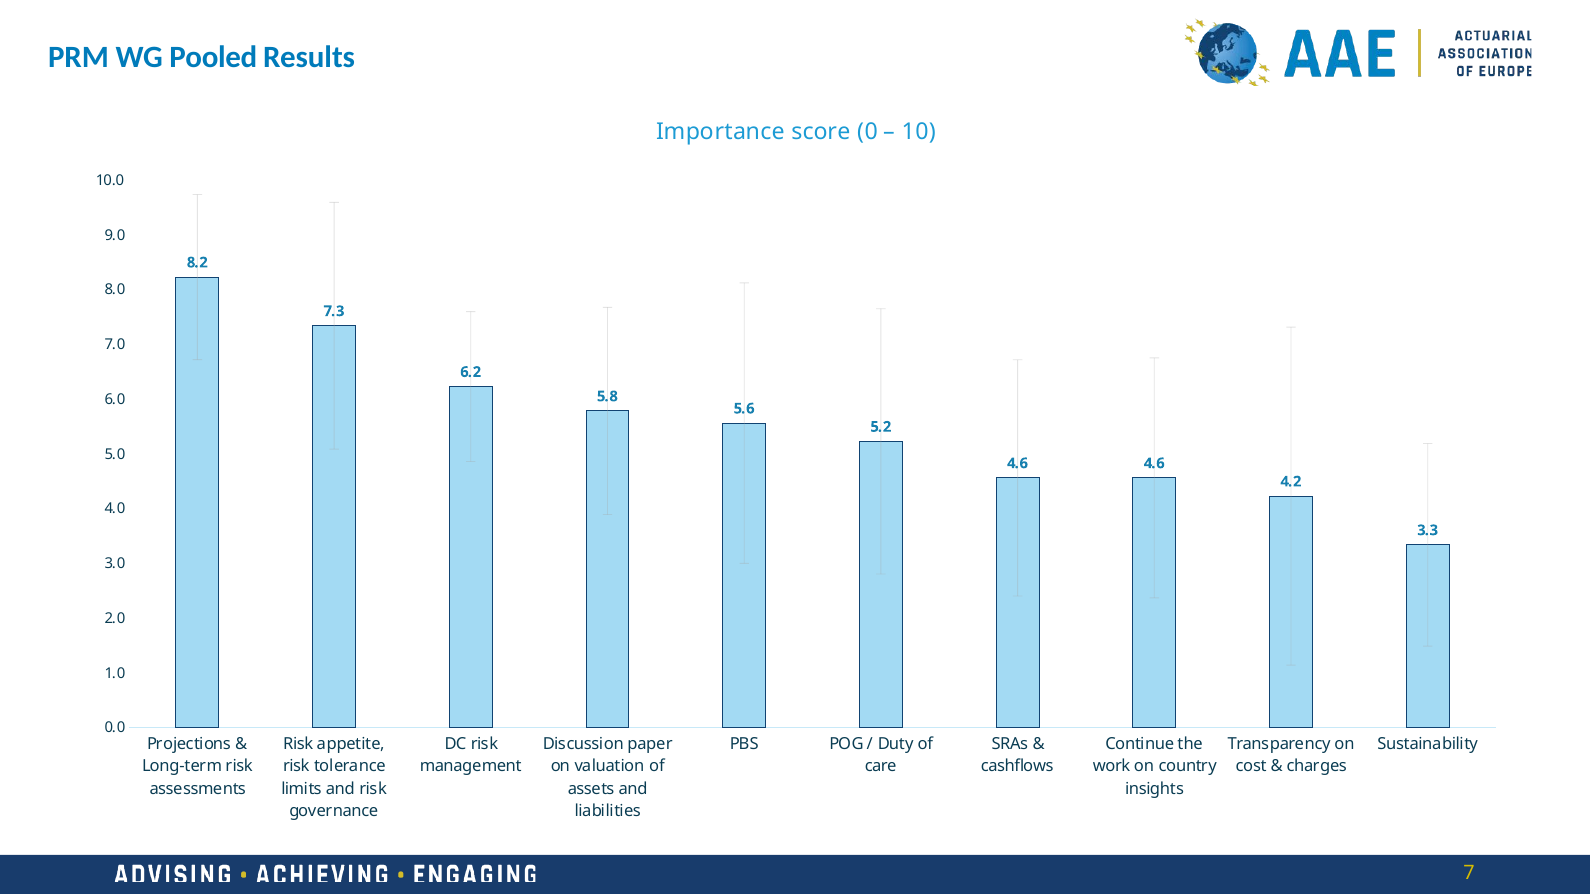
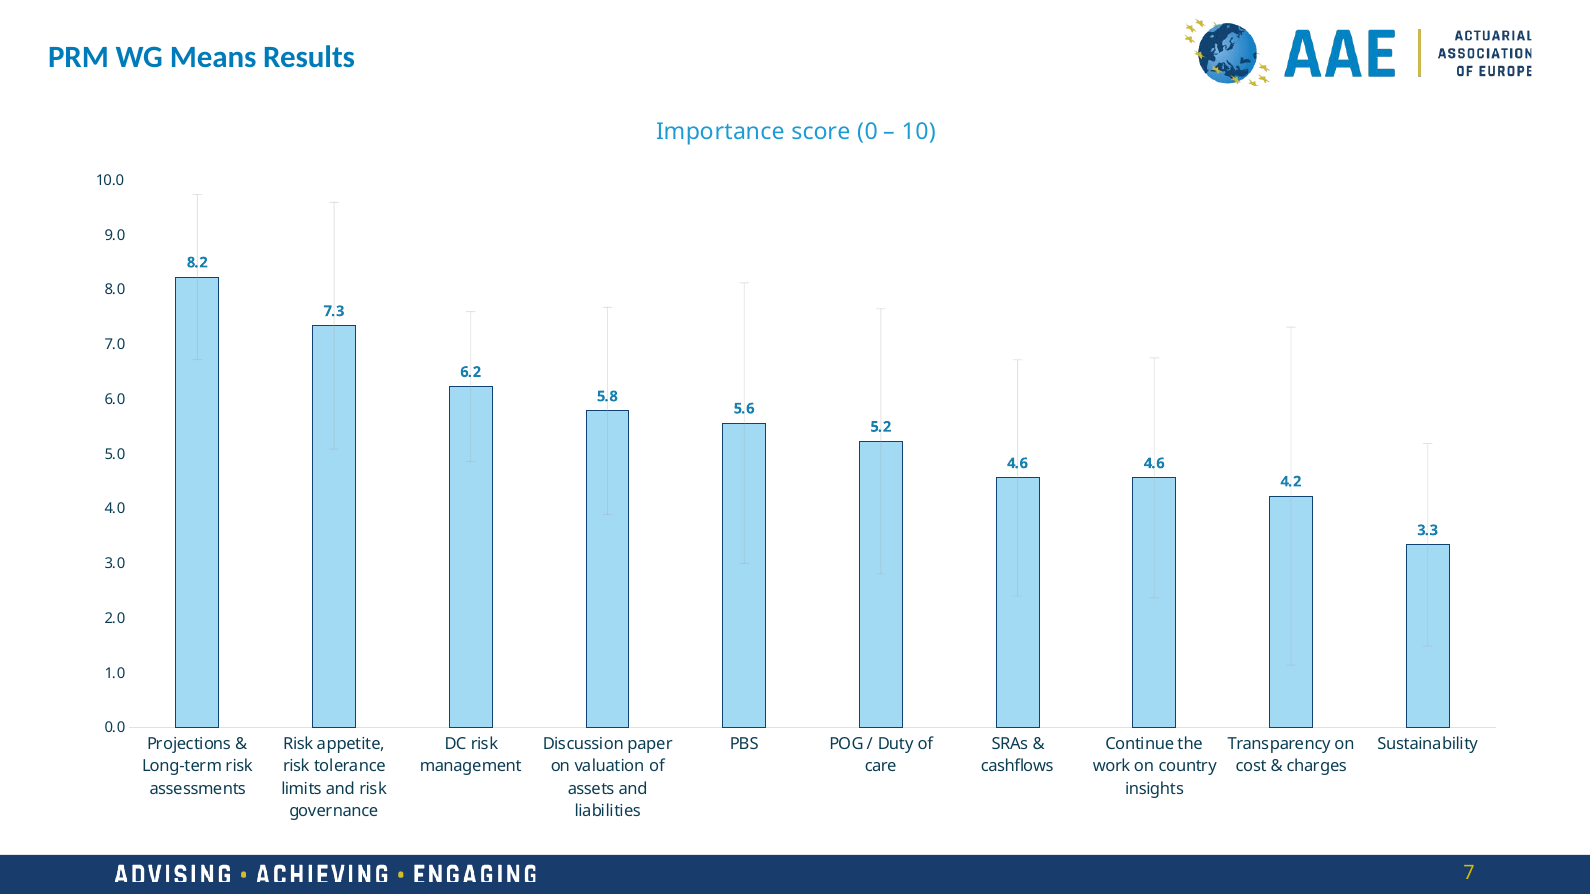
Pooled: Pooled -> Means (213, 57)
